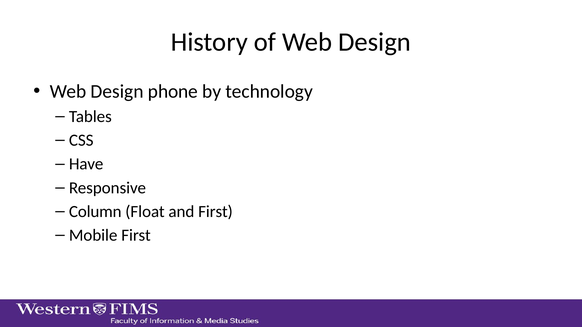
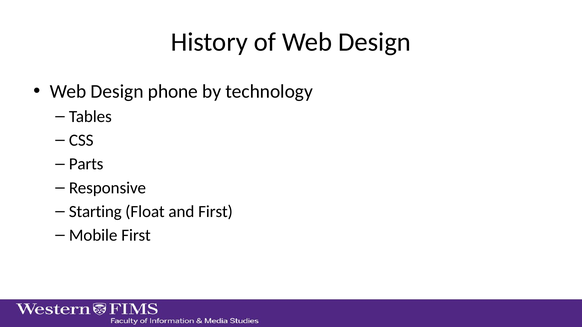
Have: Have -> Parts (86, 164)
Column: Column -> Starting (95, 212)
